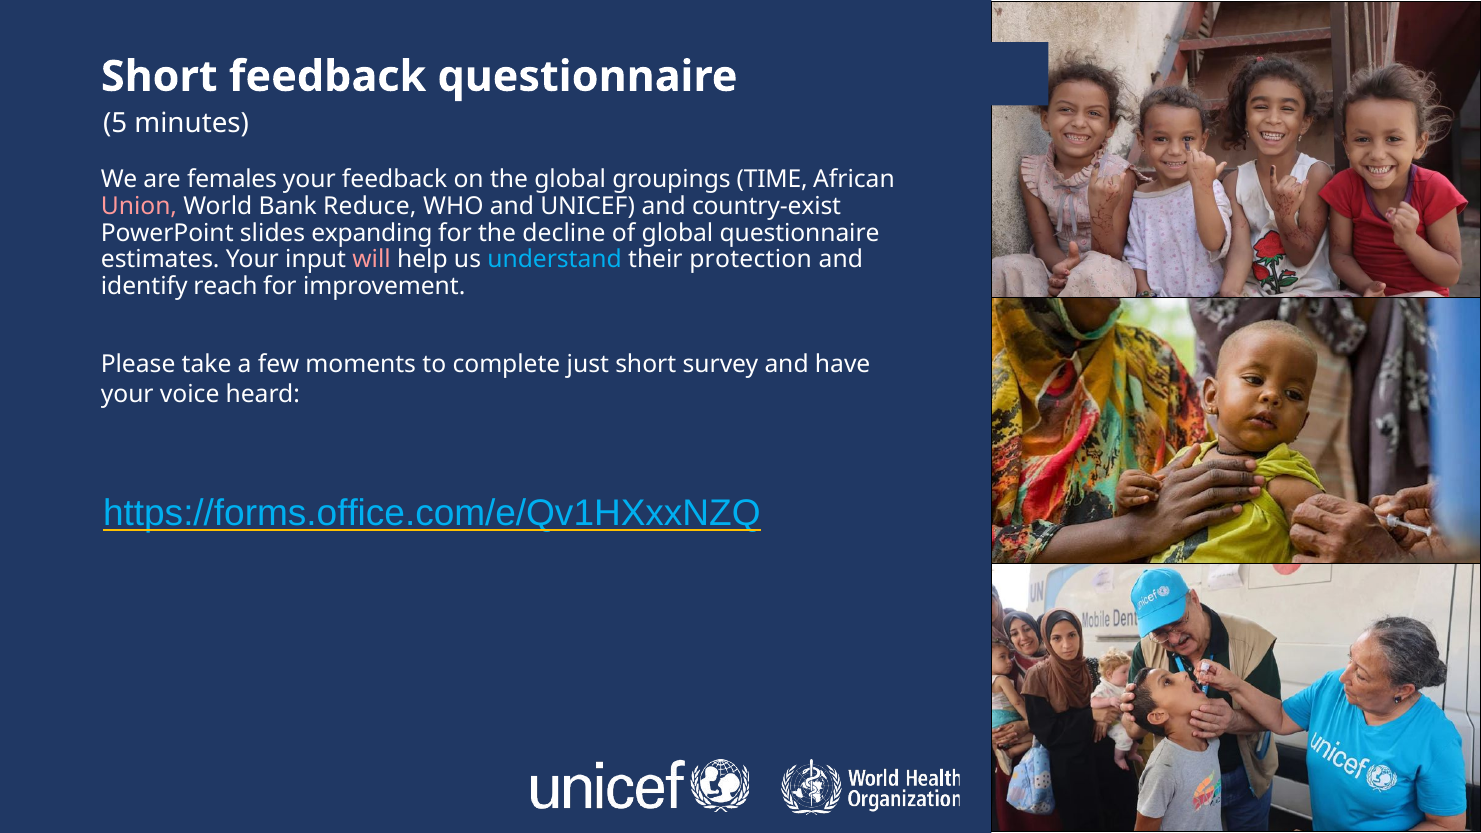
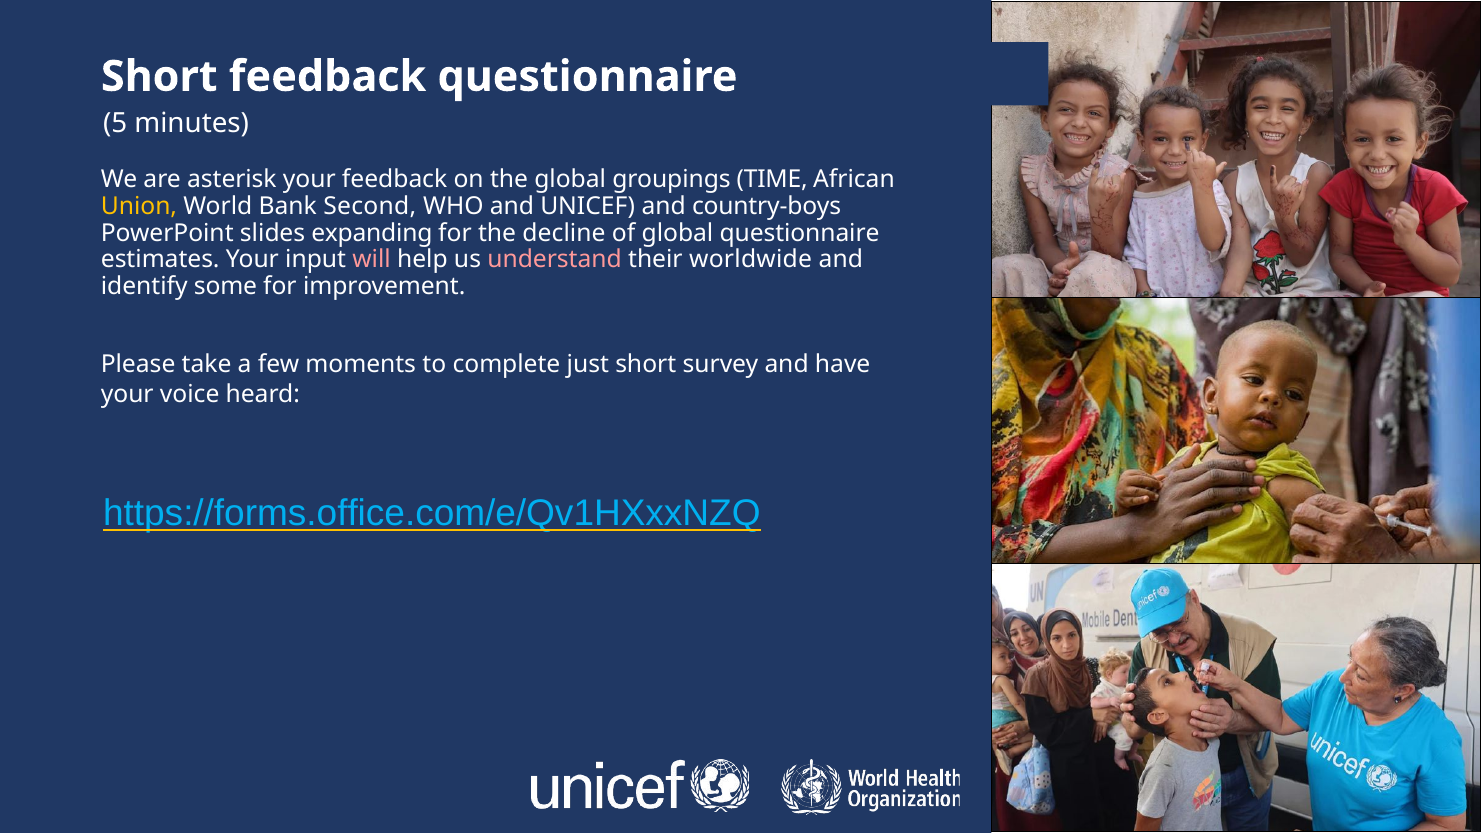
females: females -> asterisk (232, 180)
Union colour: pink -> yellow (139, 206)
Reduce: Reduce -> Second (370, 206)
country-exist: country-exist -> country-boys (767, 206)
understand colour: light blue -> pink (555, 260)
protection: protection -> worldwide (751, 260)
reach: reach -> some (225, 286)
